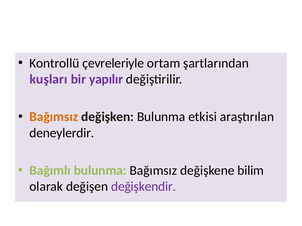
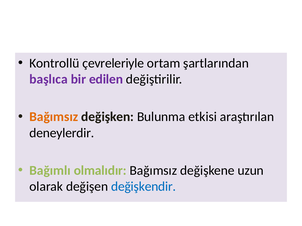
kuşları: kuşları -> başlıca (49, 79)
yapılır: yapılır -> edilen (106, 79)
Bağımlı bulunma: bulunma -> olmalıdır (100, 171)
bilim: bilim -> uzun (251, 171)
değişkendir colour: purple -> blue (144, 187)
